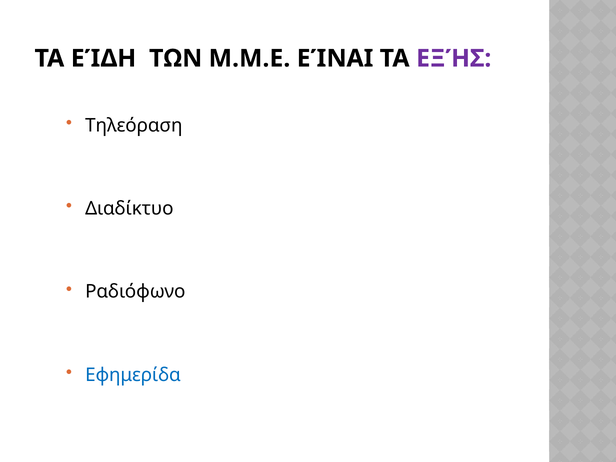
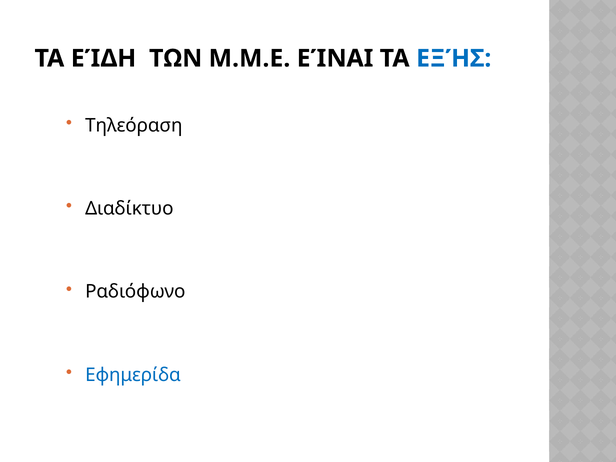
ΕΞΉΣ colour: purple -> blue (454, 58)
